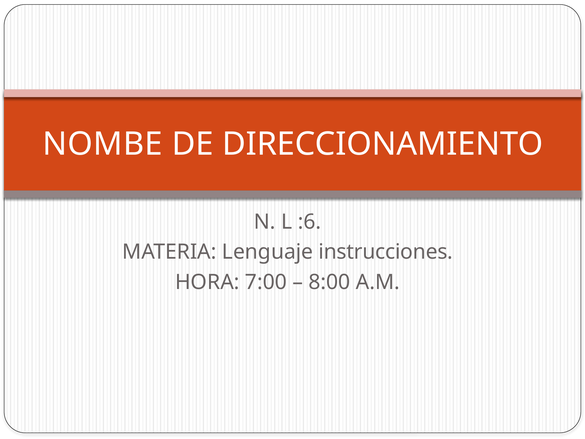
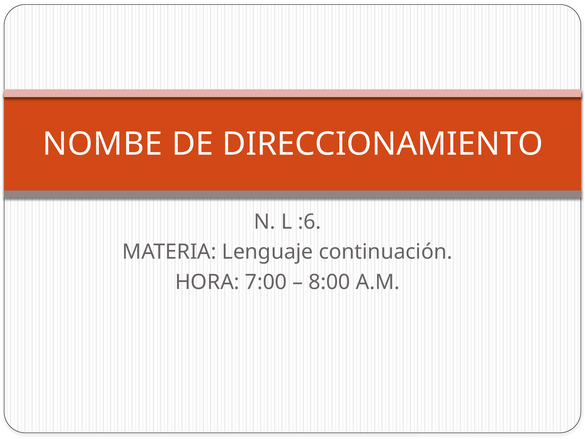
instrucciones: instrucciones -> continuación (386, 252)
